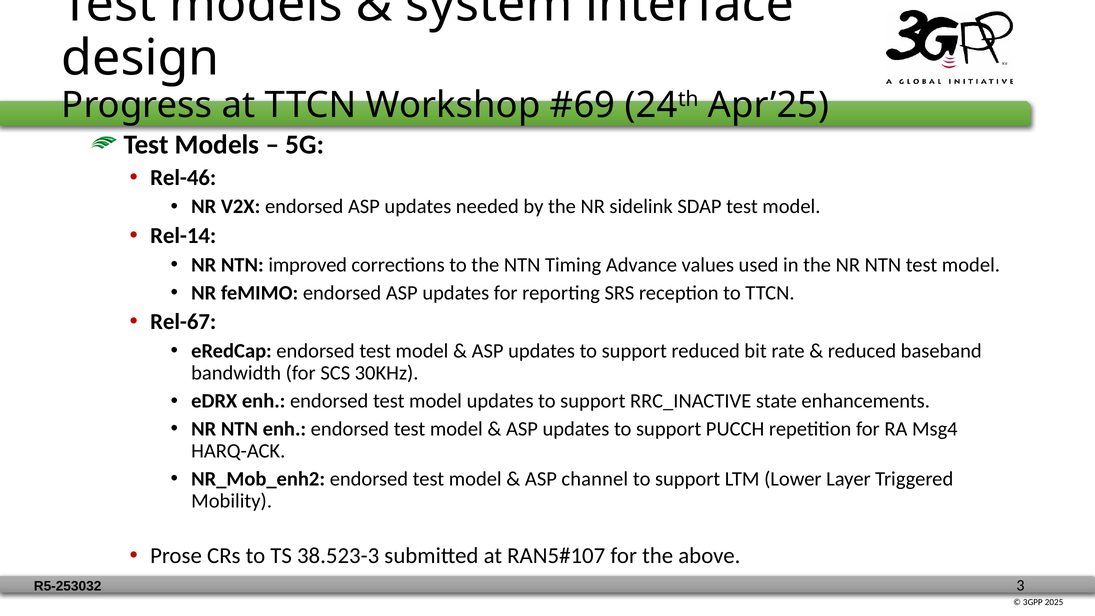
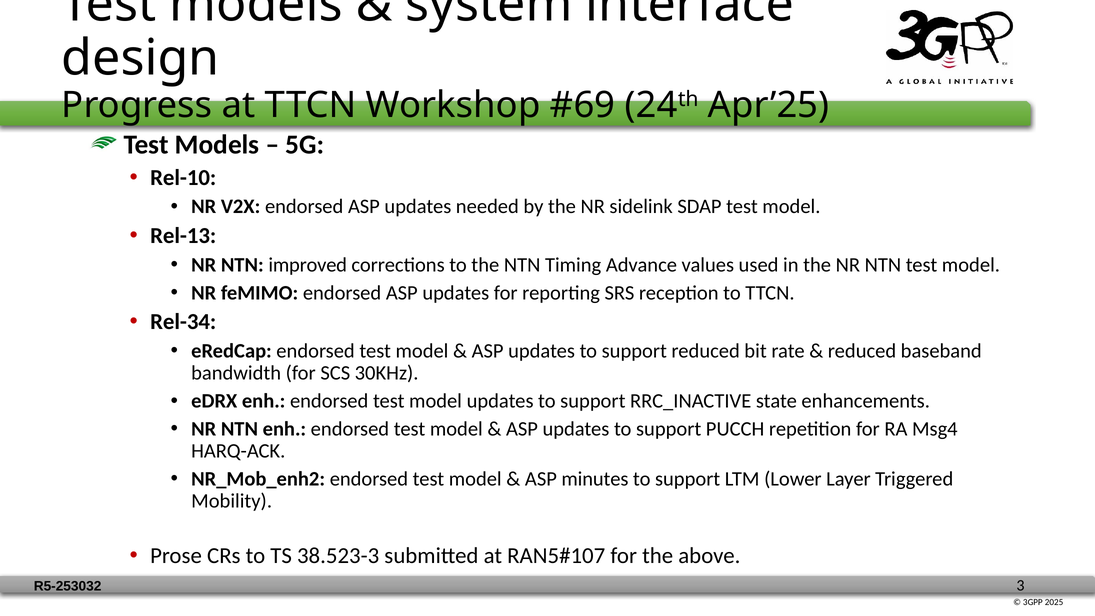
Rel-46: Rel-46 -> Rel-10 (183, 178)
Rel-14: Rel-14 -> Rel-13 (183, 236)
Rel-67: Rel-67 -> Rel-34 (183, 322)
channel: channel -> minutes (595, 479)
